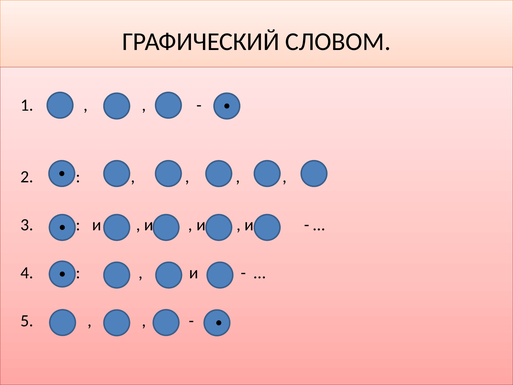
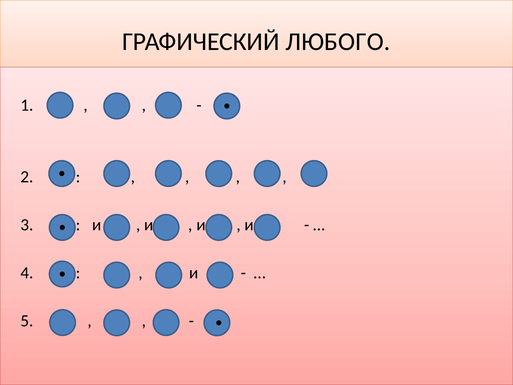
СЛОВОМ: СЛОВОМ -> ЛЮБОГО (338, 42)
